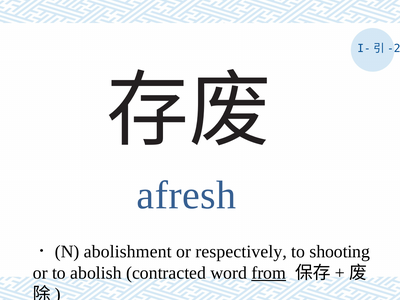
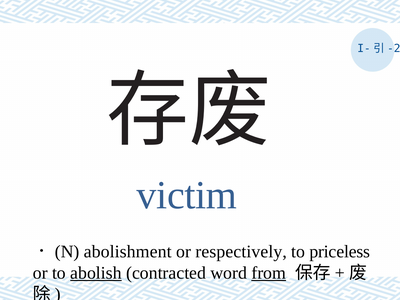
afresh: afresh -> victim (187, 195)
shooting: shooting -> priceless (340, 252)
abolish underline: none -> present (96, 273)
